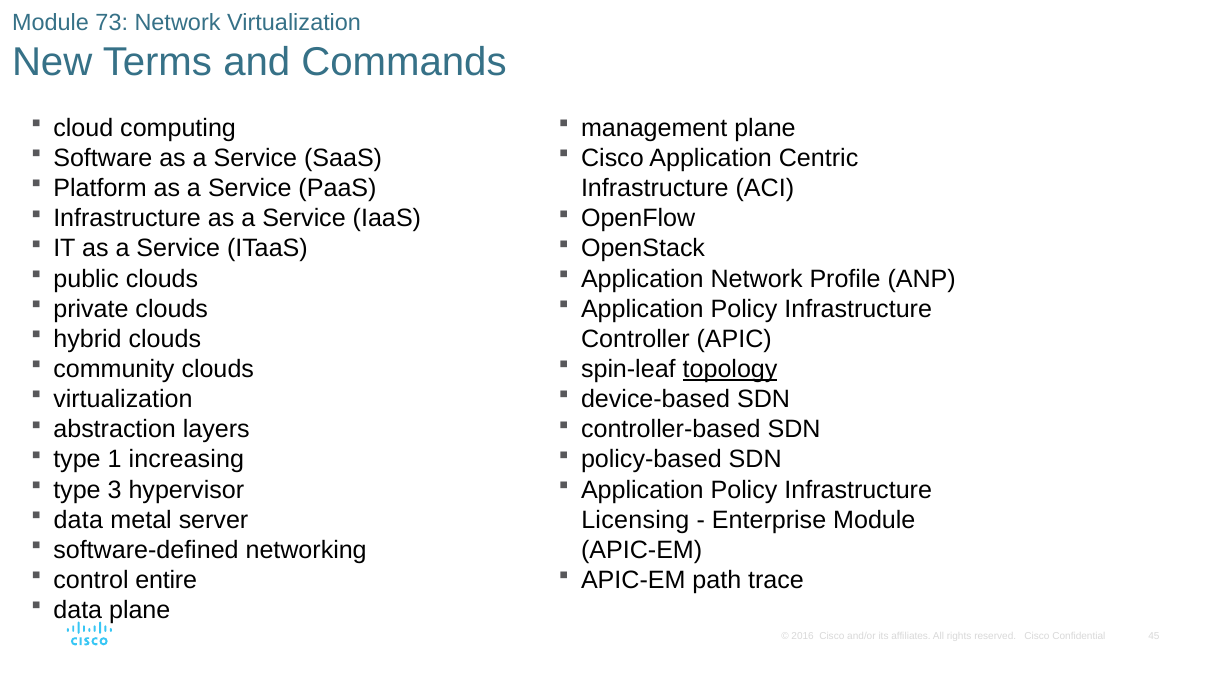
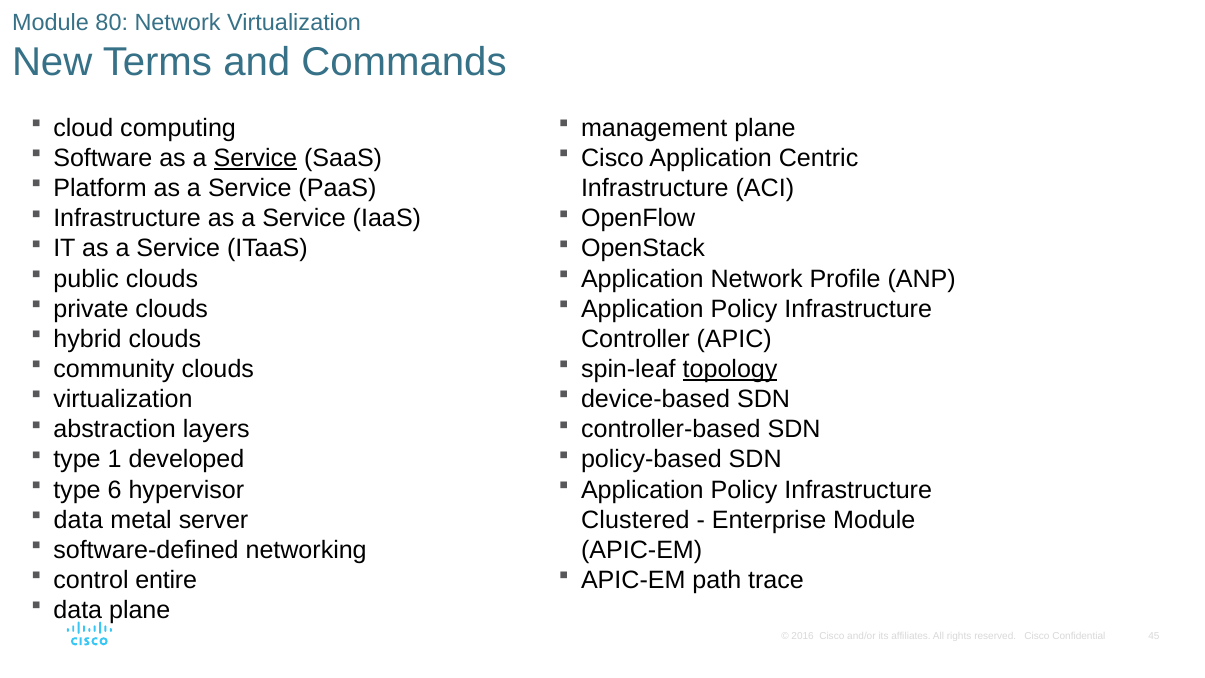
73: 73 -> 80 (112, 23)
Service underline: none -> present (255, 158)
increasing: increasing -> developed (186, 459)
3: 3 -> 6 (115, 490)
Licensing: Licensing -> Clustered (635, 520)
